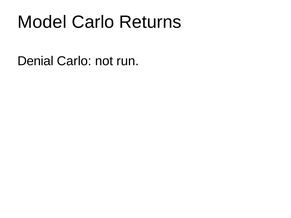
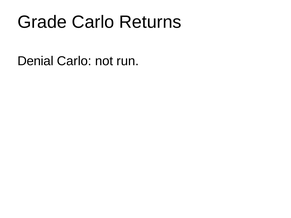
Model: Model -> Grade (42, 22)
